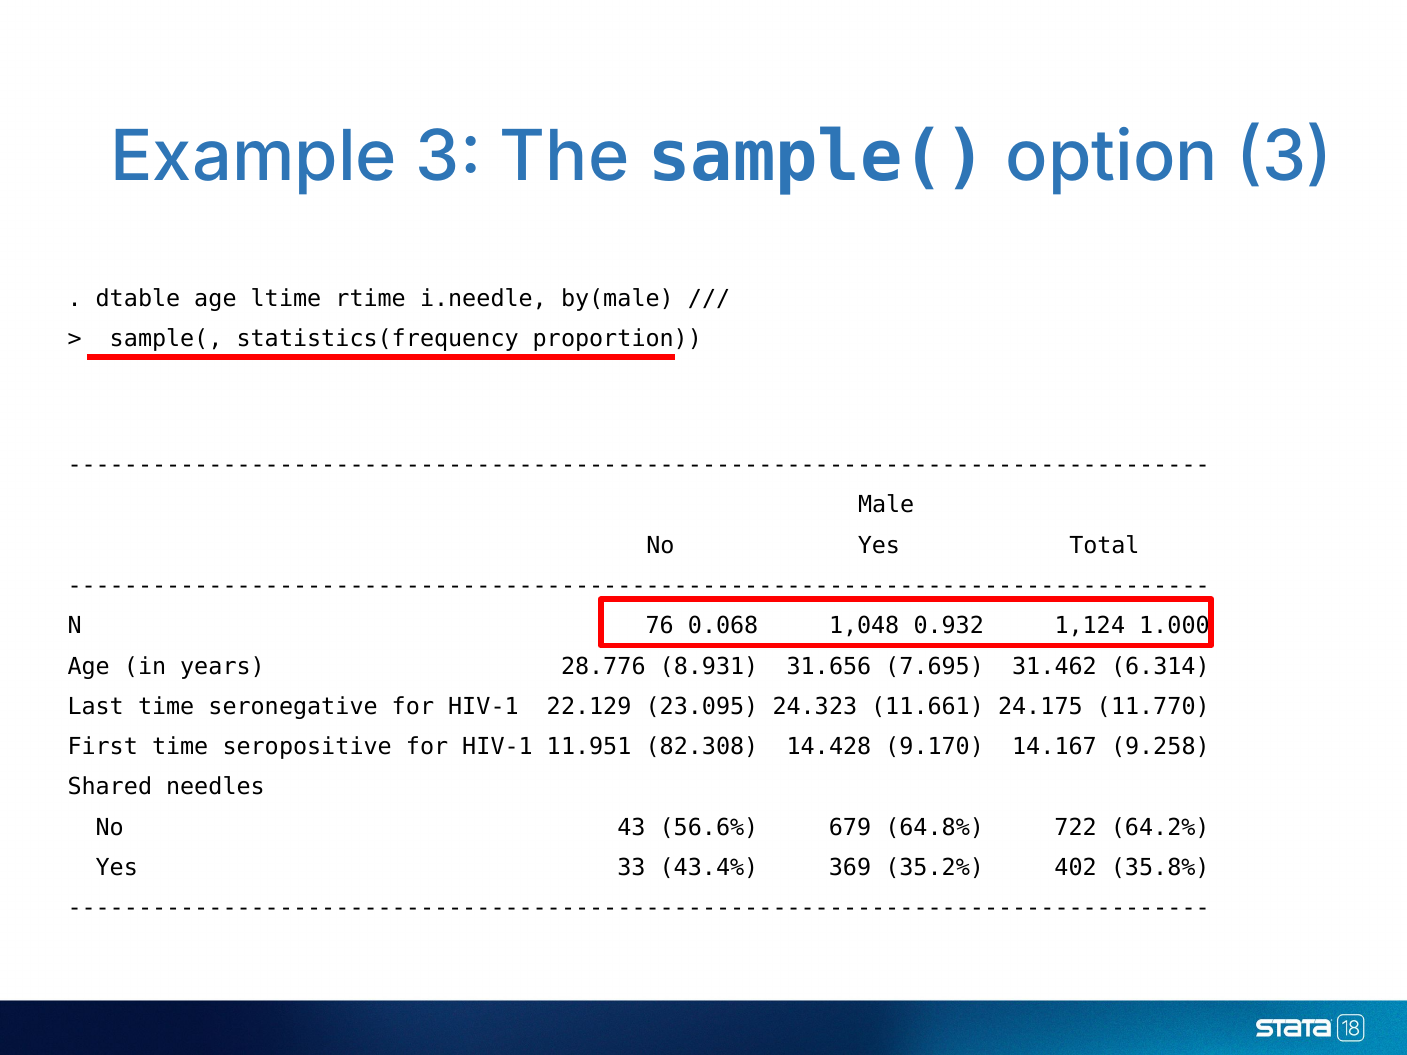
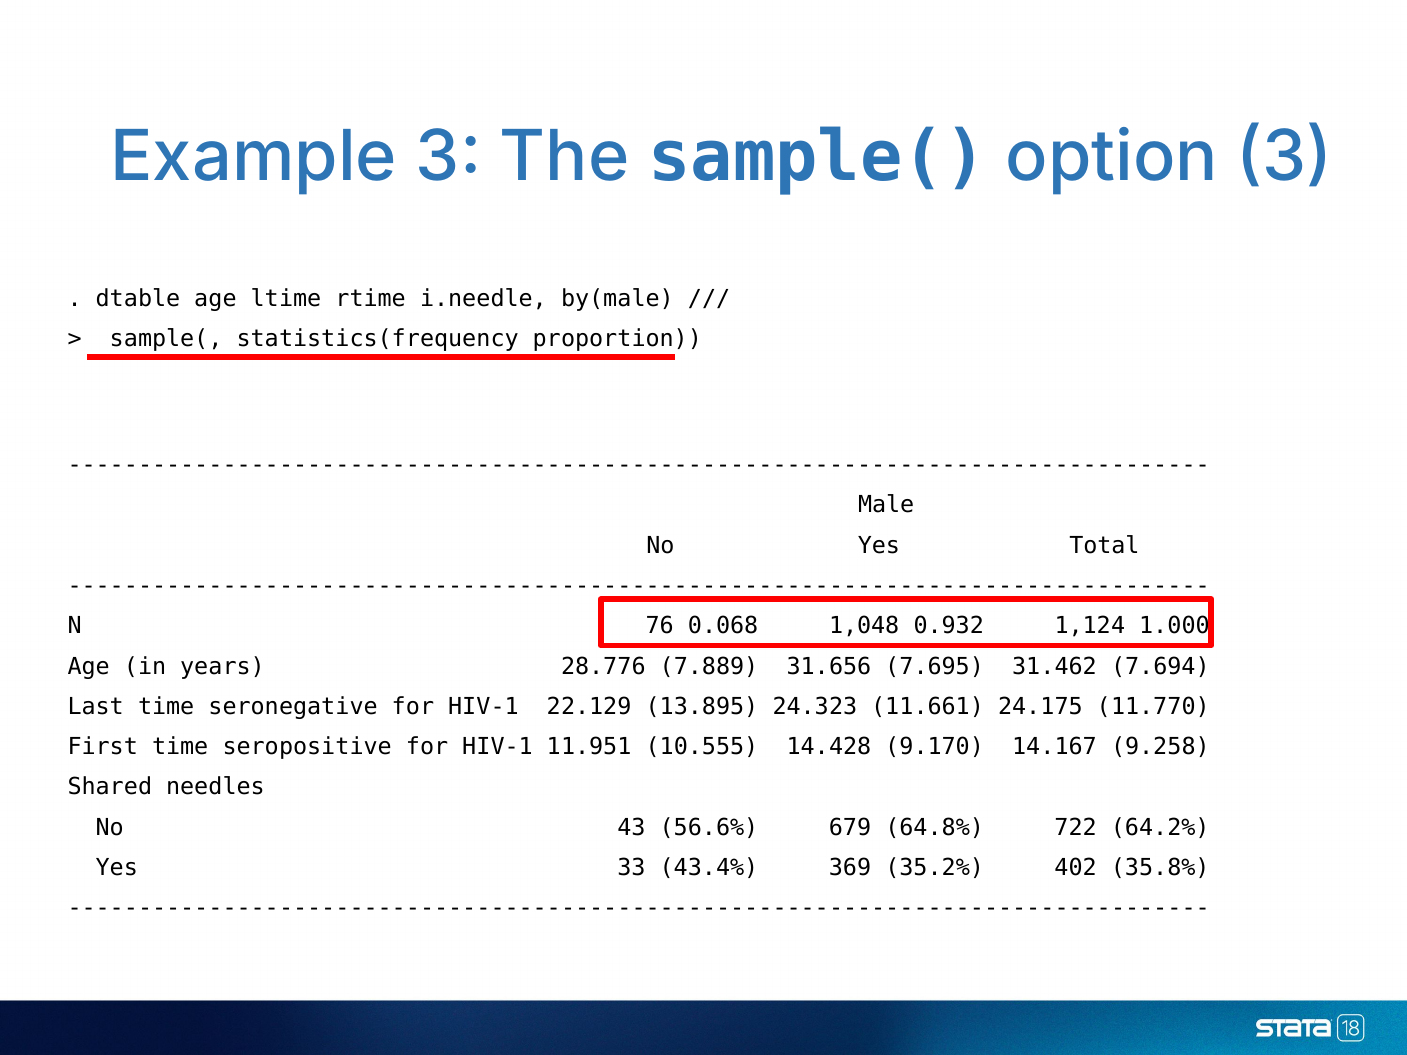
8.931: 8.931 -> 7.889 (709, 666)
6.314: 6.314 -> 7.694 (1160, 666)
23.095: 23.095 -> 13.895 (702, 707)
82.308: 82.308 -> 10.555 (702, 747)
